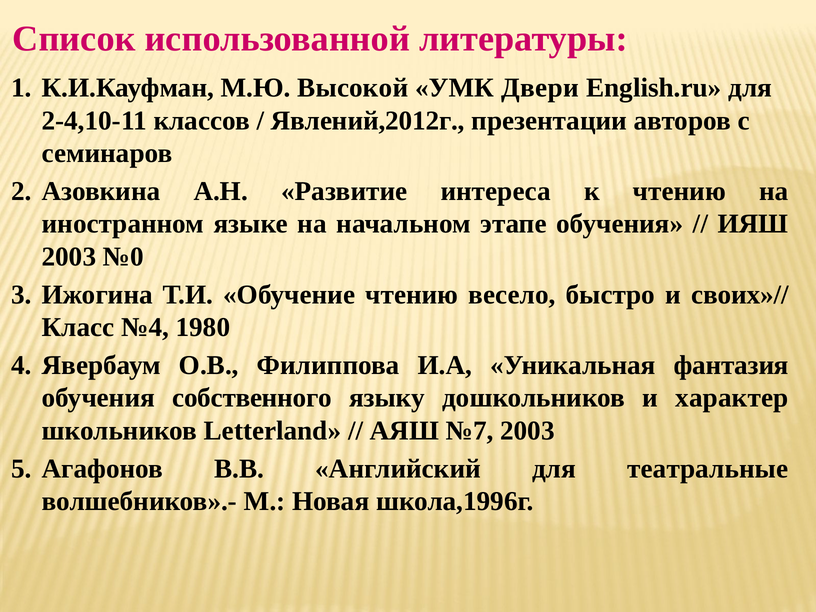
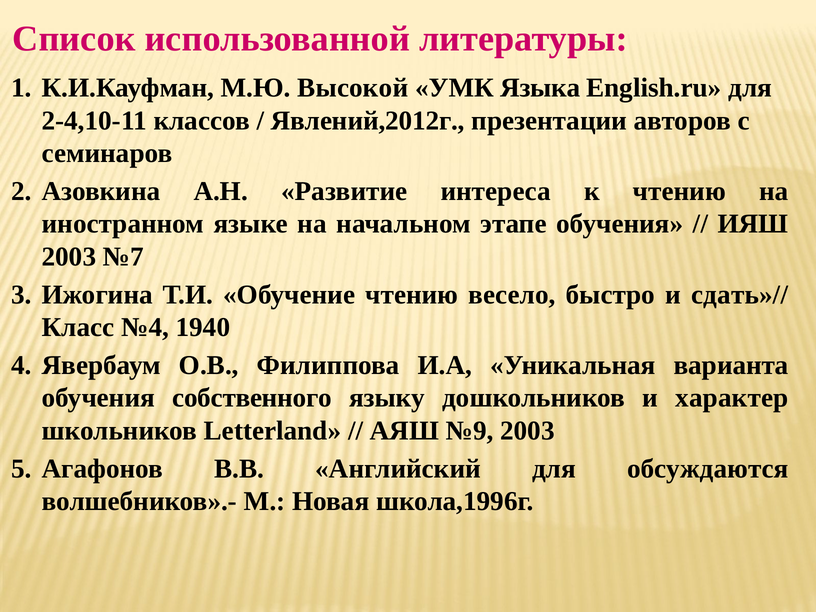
Двери: Двери -> Языка (540, 88)
№0: №0 -> №7 (123, 257)
своих»//: своих»// -> сдать»// (740, 295)
1980: 1980 -> 1940 (203, 327)
фантазия: фантазия -> варианта (731, 365)
№7: №7 -> №9 (470, 431)
театральные: театральные -> обсуждаются (708, 469)
